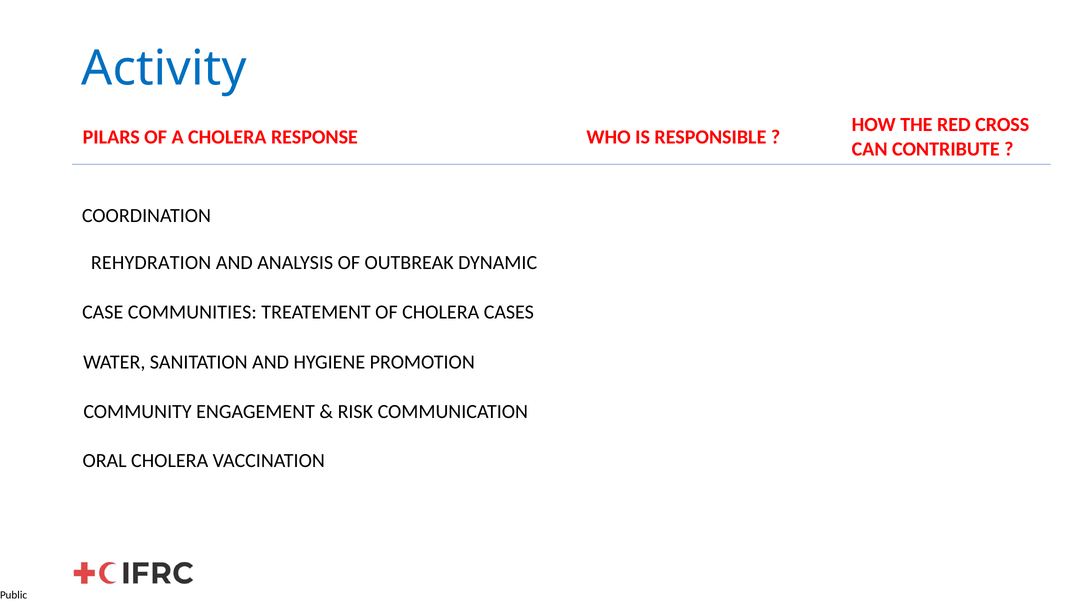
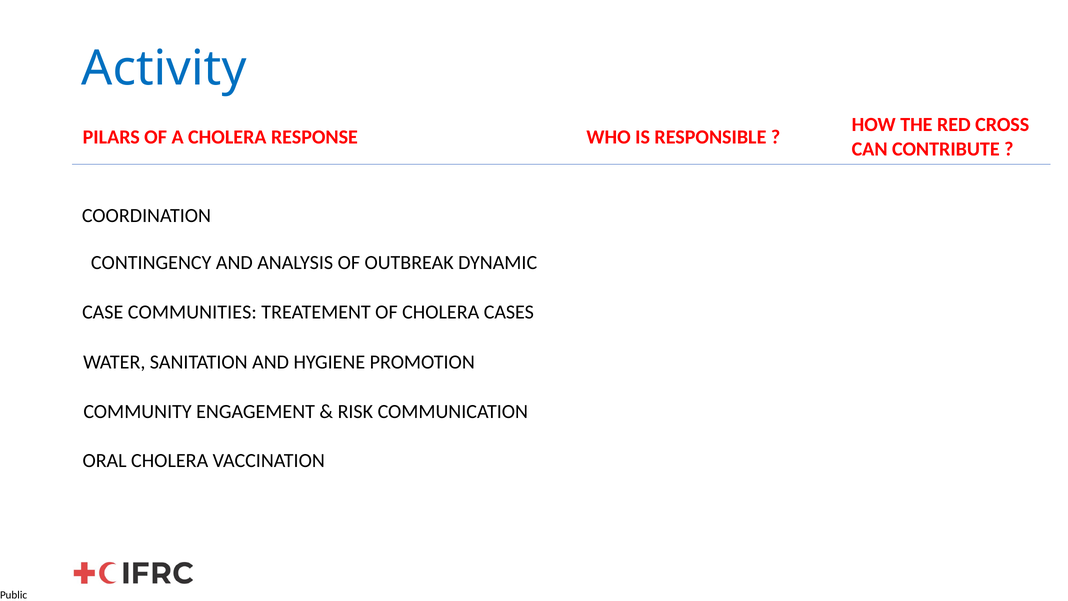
REHYDRATION: REHYDRATION -> CONTINGENCY (151, 263)
